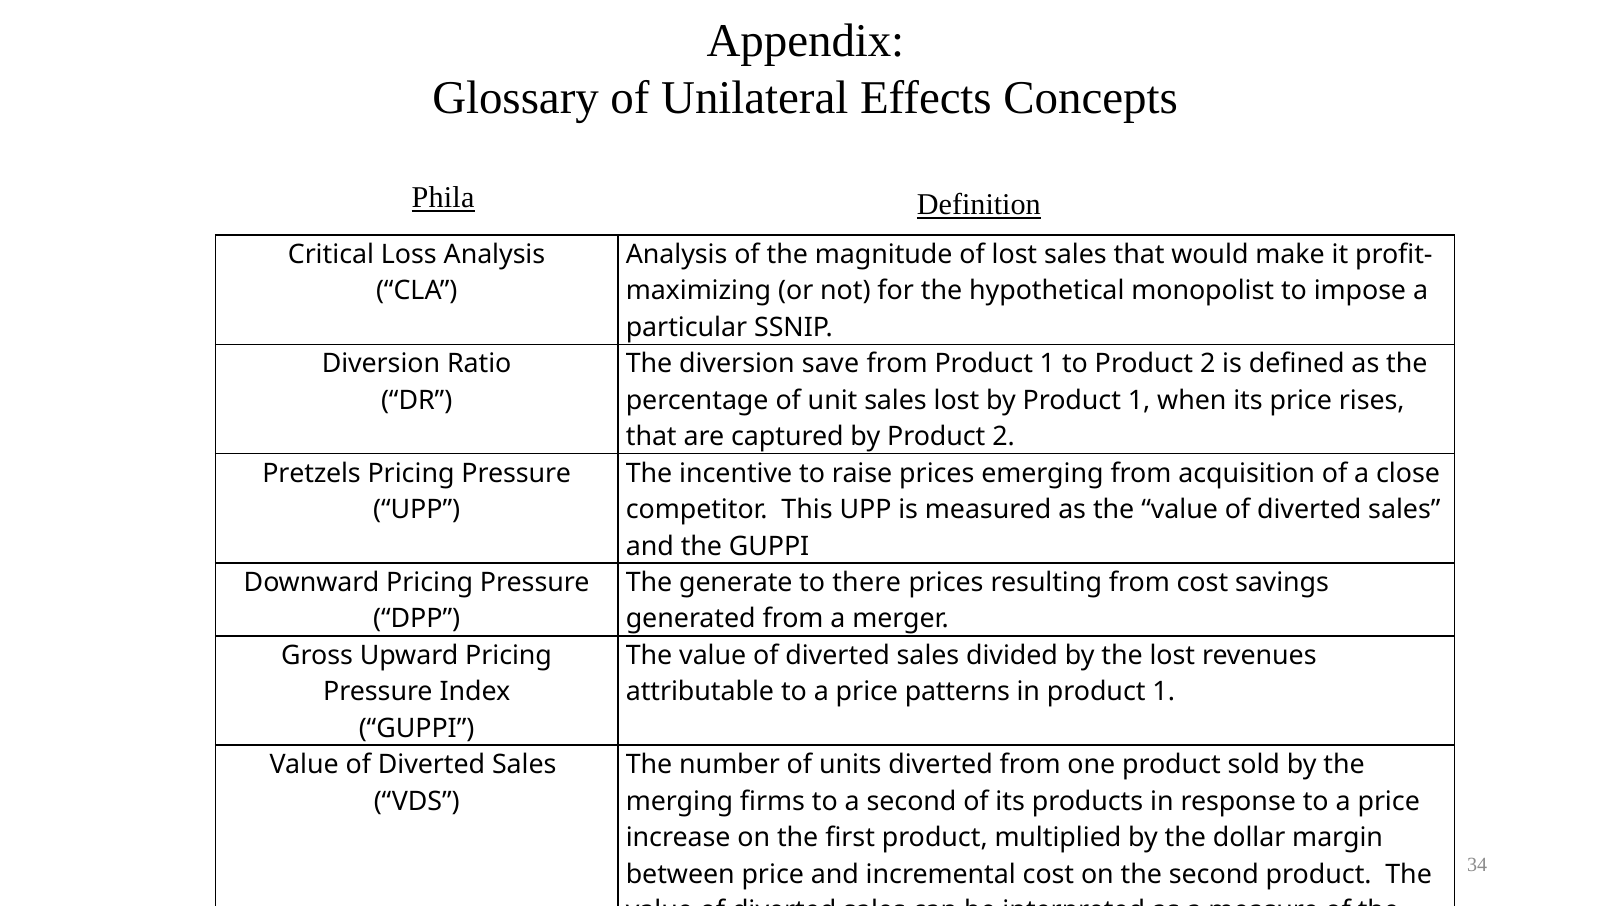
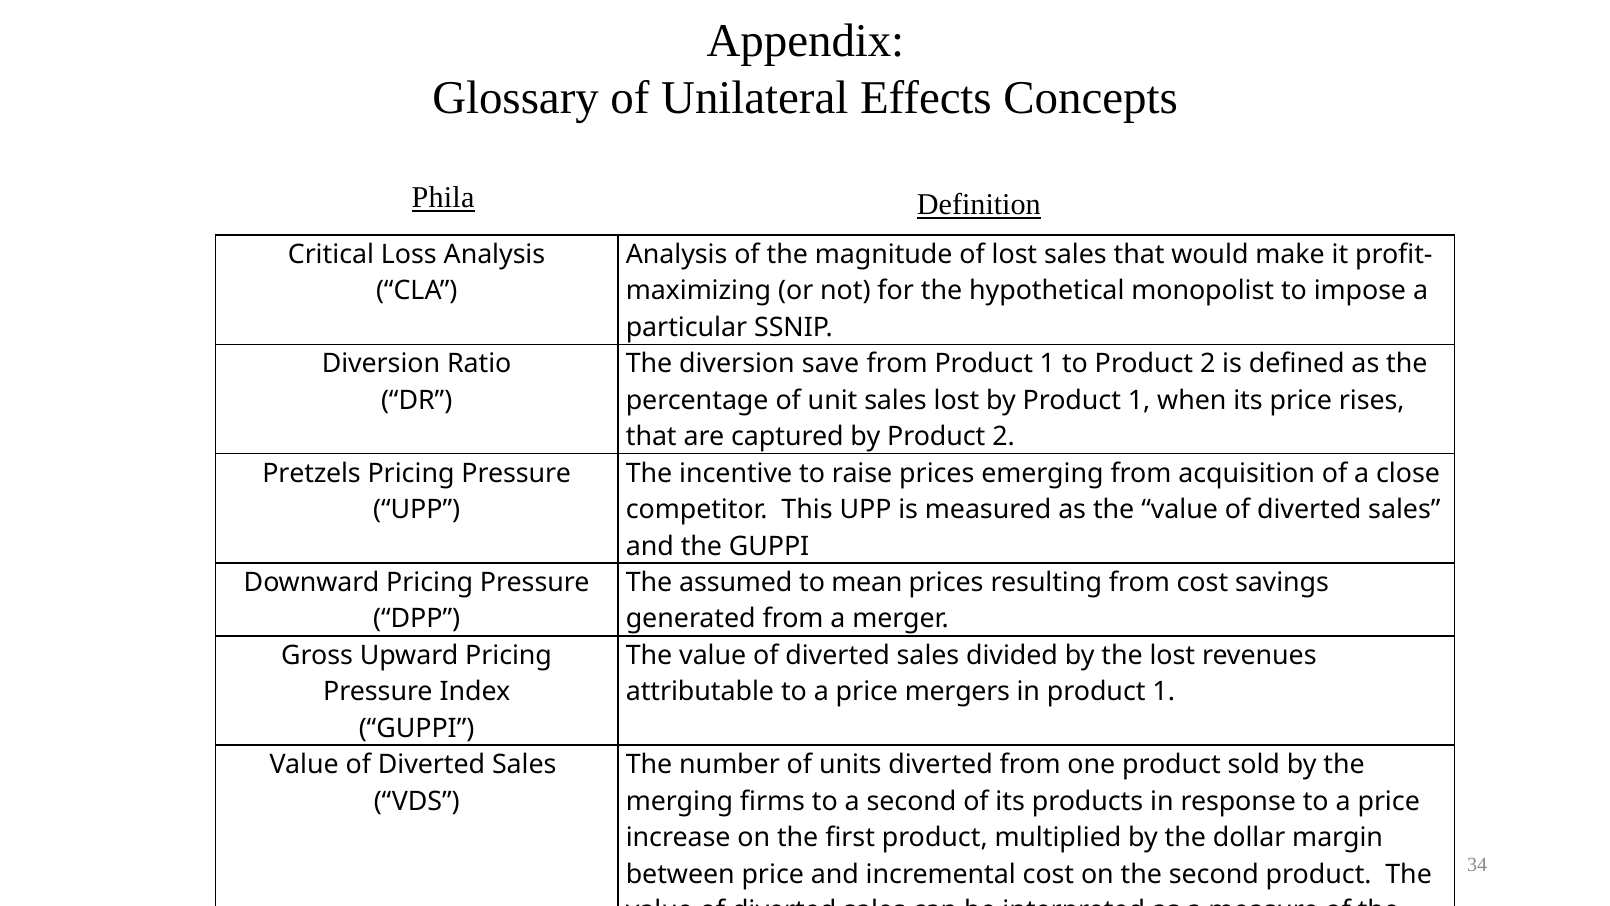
generate: generate -> assumed (736, 582)
there: there -> mean (867, 582)
patterns: patterns -> mergers (957, 692)
